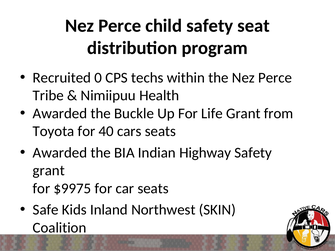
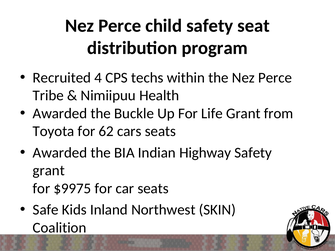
0: 0 -> 4 (98, 78)
40: 40 -> 62 (106, 131)
